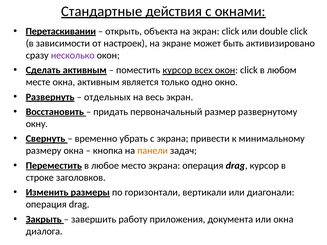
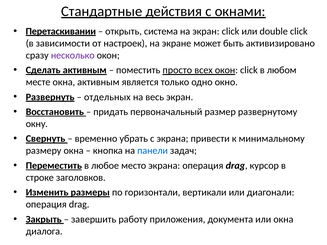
объекта: объекта -> система (161, 31)
поместить курсор: курсор -> просто (177, 70)
панели colour: orange -> blue (153, 151)
